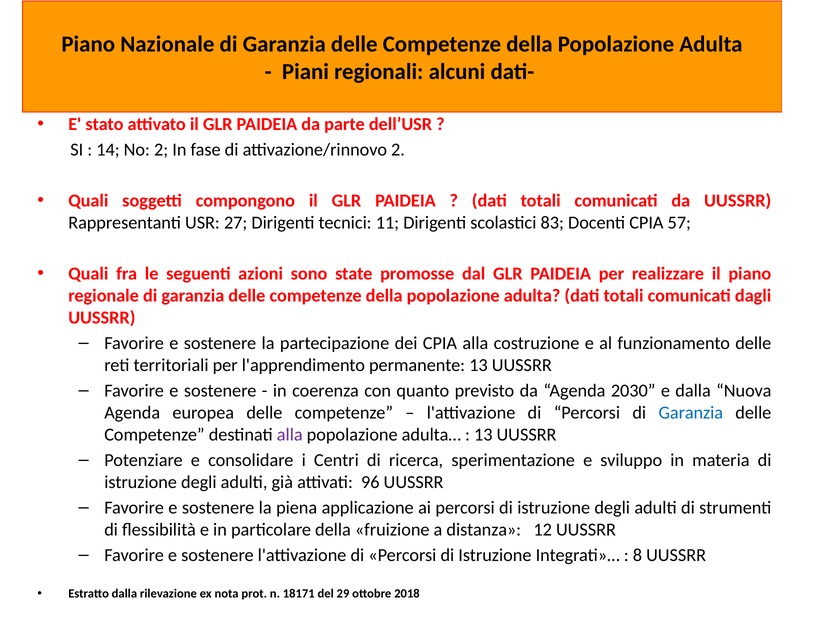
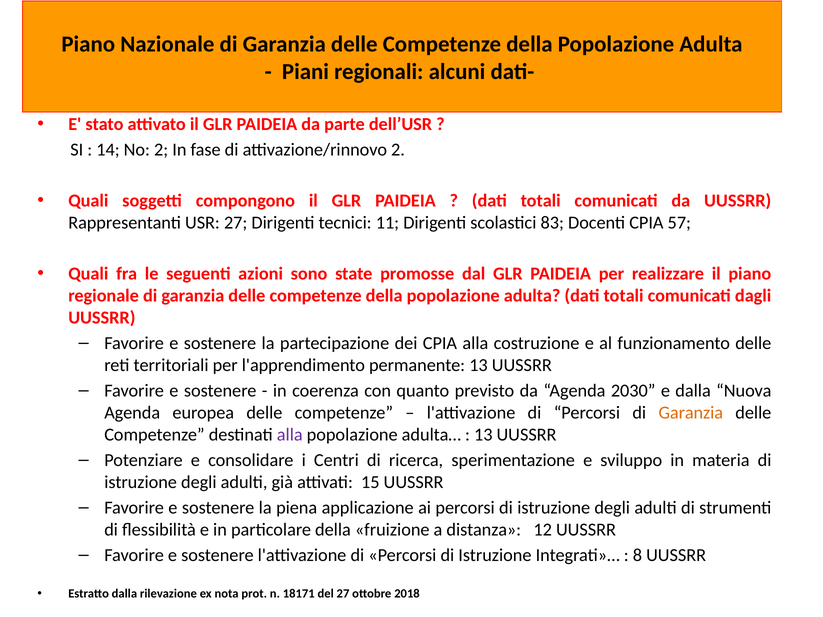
Garanzia colour: blue -> orange (691, 413)
96: 96 -> 15 (370, 482)
del 29: 29 -> 27 (343, 594)
